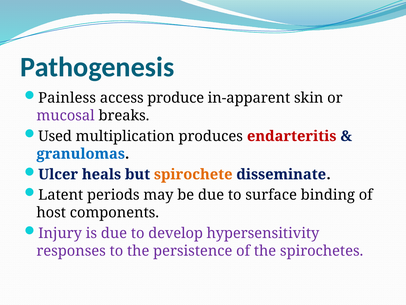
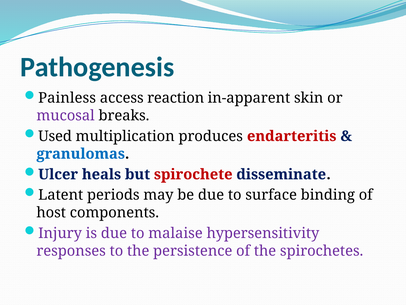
produce: produce -> reaction (176, 98)
spirochete colour: orange -> red (193, 174)
develop: develop -> malaise (176, 233)
